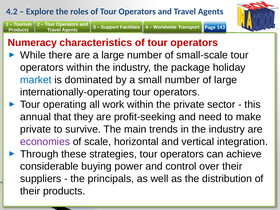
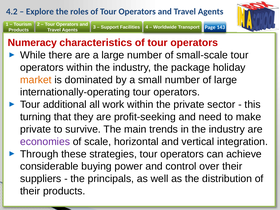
market colour: blue -> orange (36, 80)
operating: operating -> additional (65, 105)
annual: annual -> turning (36, 117)
